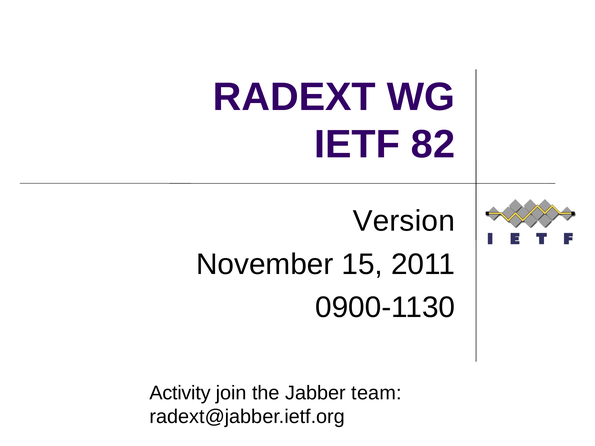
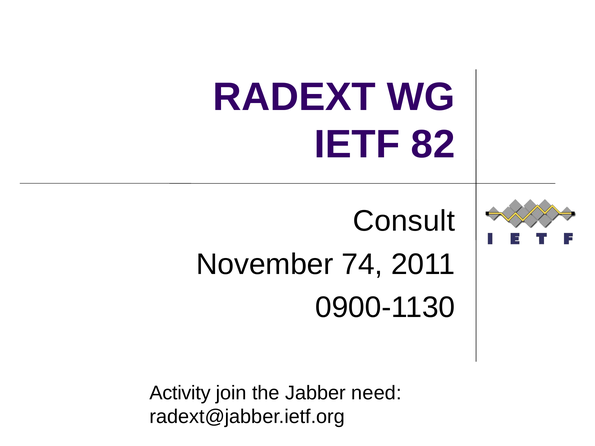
Version: Version -> Consult (404, 221)
15: 15 -> 74 (362, 264)
team: team -> need (376, 393)
